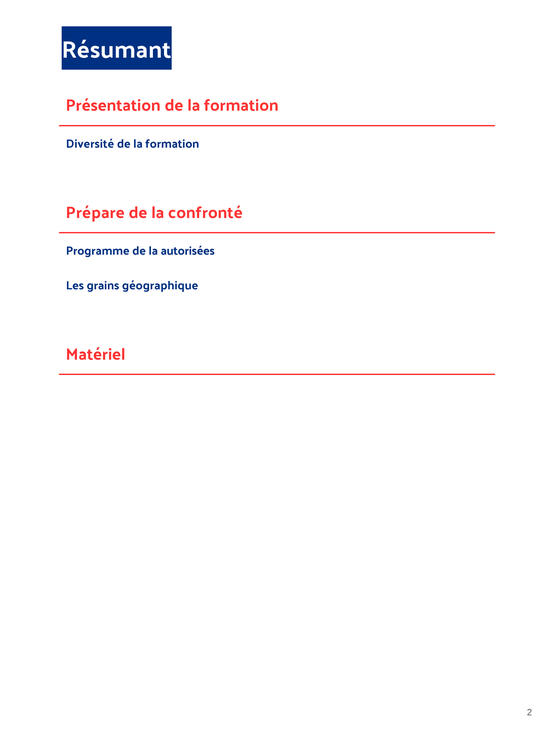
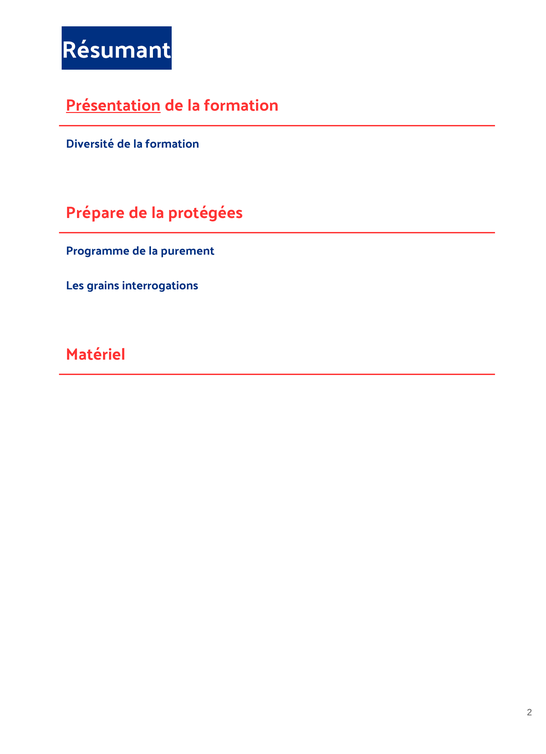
Présentation underline: none -> present (113, 106)
confronté: confronté -> protégées (206, 213)
autorisées: autorisées -> purement (188, 251)
géographique: géographique -> interrogations (160, 285)
